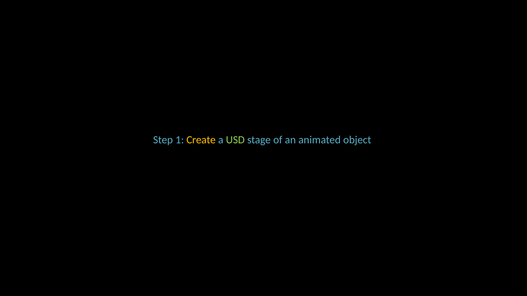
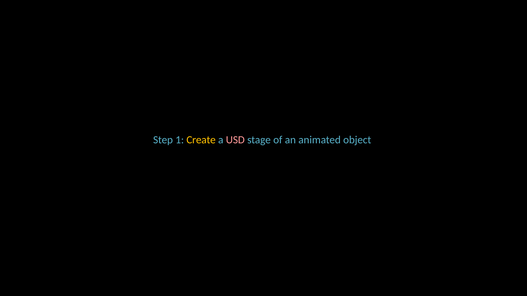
USD colour: light green -> pink (235, 140)
